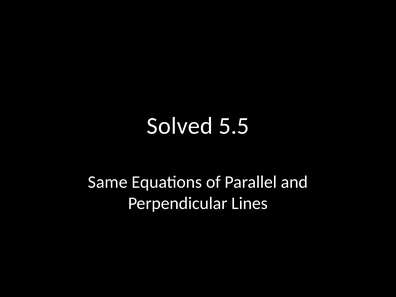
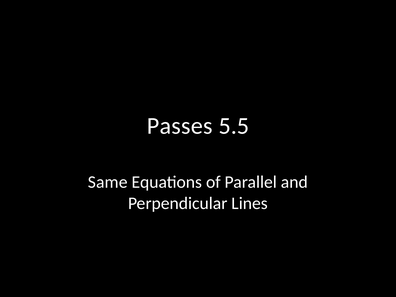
Solved: Solved -> Passes (180, 126)
